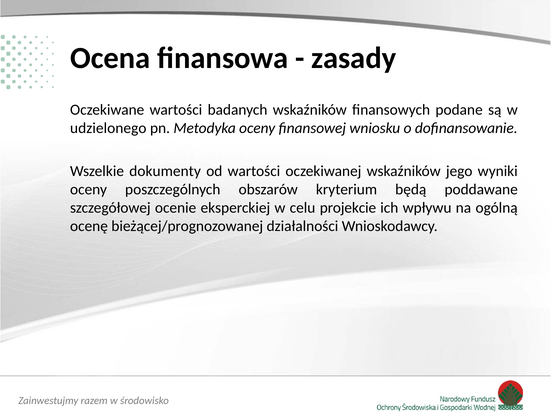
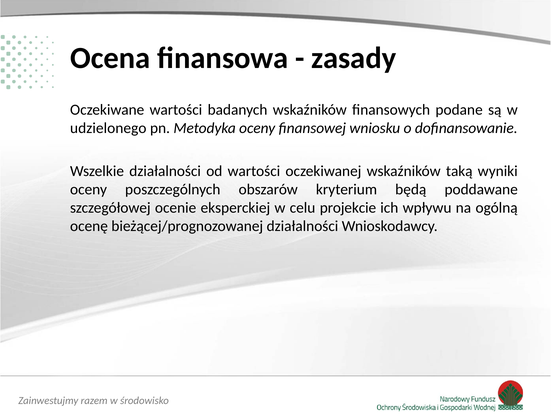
Wszelkie dokumenty: dokumenty -> działalności (165, 171)
jego: jego -> taką (459, 171)
